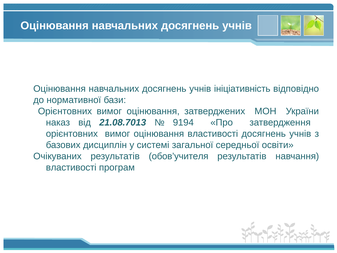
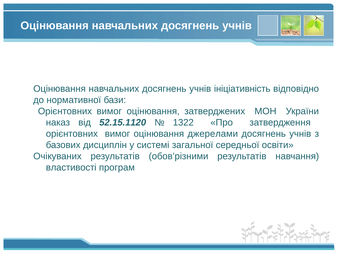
21.08.7013: 21.08.7013 -> 52.15.1120 (123, 122)
9194: 9194 -> 1322 (183, 122)
оцінювання властивості: властивості -> джерелами (213, 134)
обов’учителя: обов’учителя -> обов’різними (179, 156)
